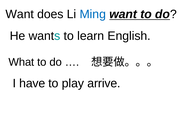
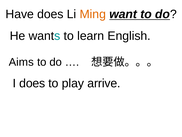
Want: Want -> Have (20, 14)
Ming colour: blue -> orange (93, 14)
What: What -> Aims (21, 62)
I have: have -> does (32, 83)
